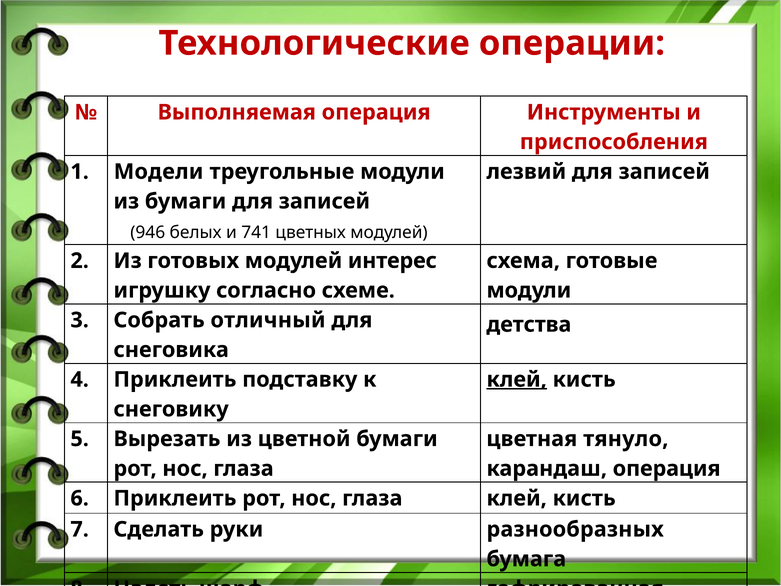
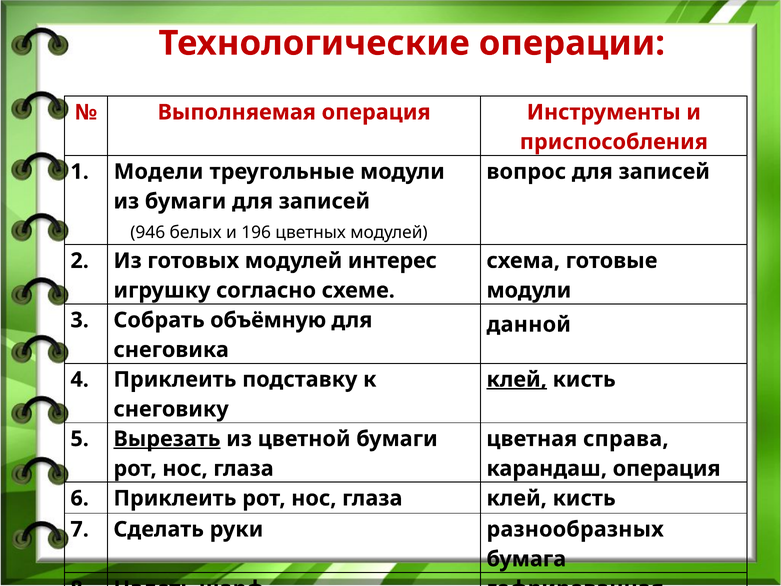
лезвий: лезвий -> вопрос (526, 172)
741: 741 -> 196 (256, 232)
отличный: отличный -> объёмную (268, 320)
детства: детства -> данной (529, 324)
Вырезать underline: none -> present (167, 439)
тянуло: тянуло -> справа (626, 439)
